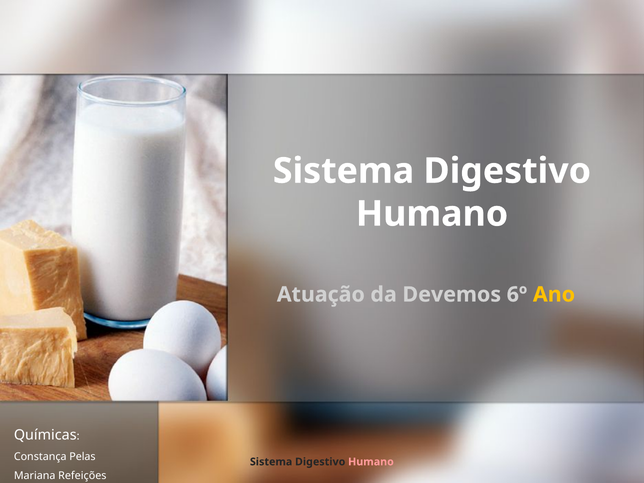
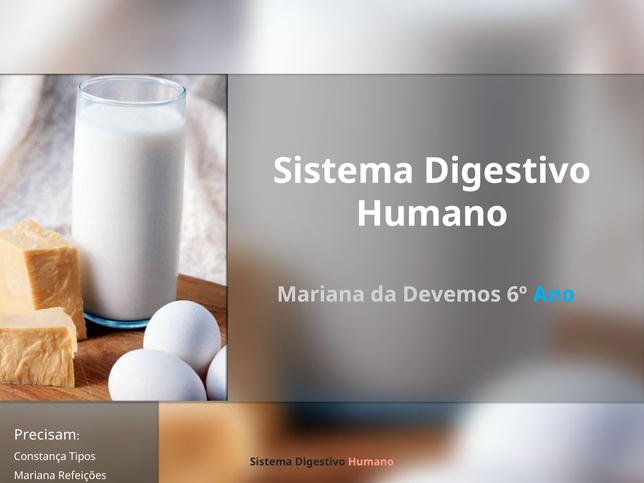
Atuação: Atuação -> Mariana (321, 295)
Ano colour: yellow -> light blue (554, 295)
Químicas: Químicas -> Precisam (45, 435)
Pelas: Pelas -> Tipos (82, 456)
